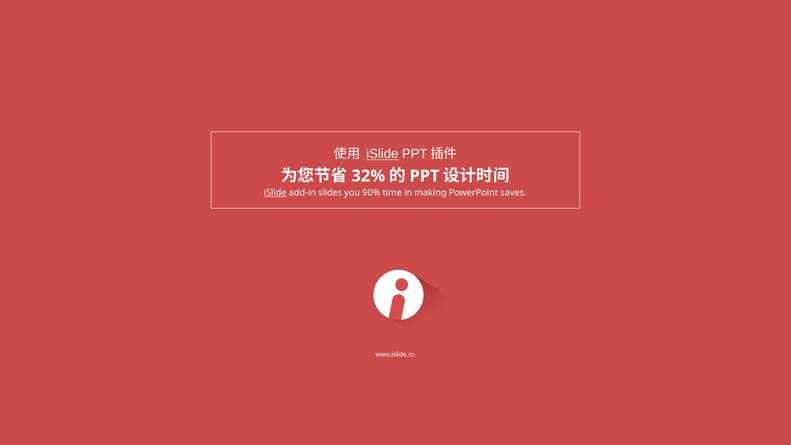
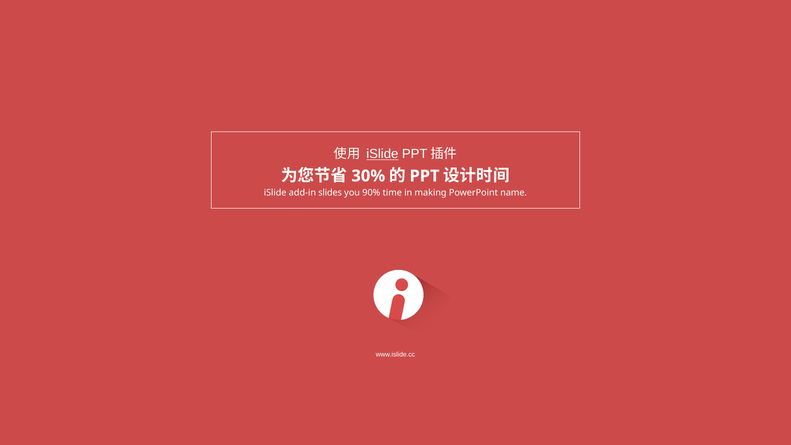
32%: 32% -> 30% (368, 176)
iSlide underline: present -> none (275, 193)
saves: saves -> name (514, 193)
